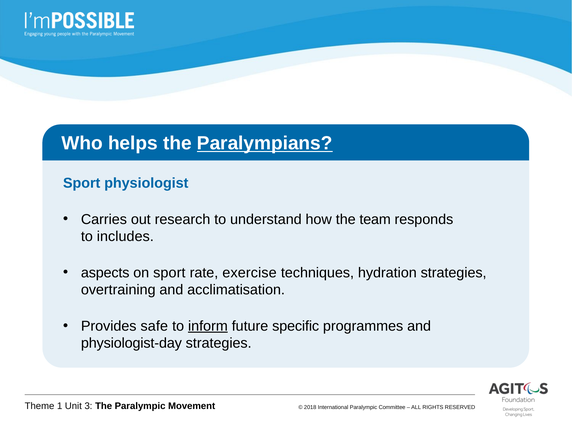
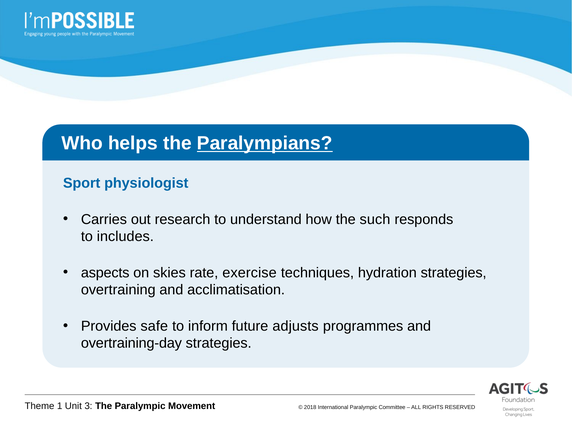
team: team -> such (375, 219)
on sport: sport -> skies (169, 273)
inform underline: present -> none (208, 326)
specific: specific -> adjusts (296, 326)
physiologist-day: physiologist-day -> overtraining-day (131, 343)
